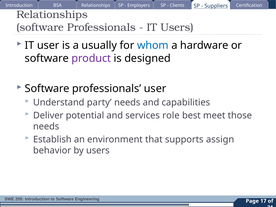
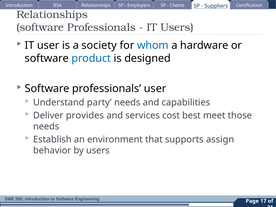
usually: usually -> society (99, 45)
product colour: purple -> blue (91, 58)
potential: potential -> provides (85, 115)
role: role -> cost (171, 115)
